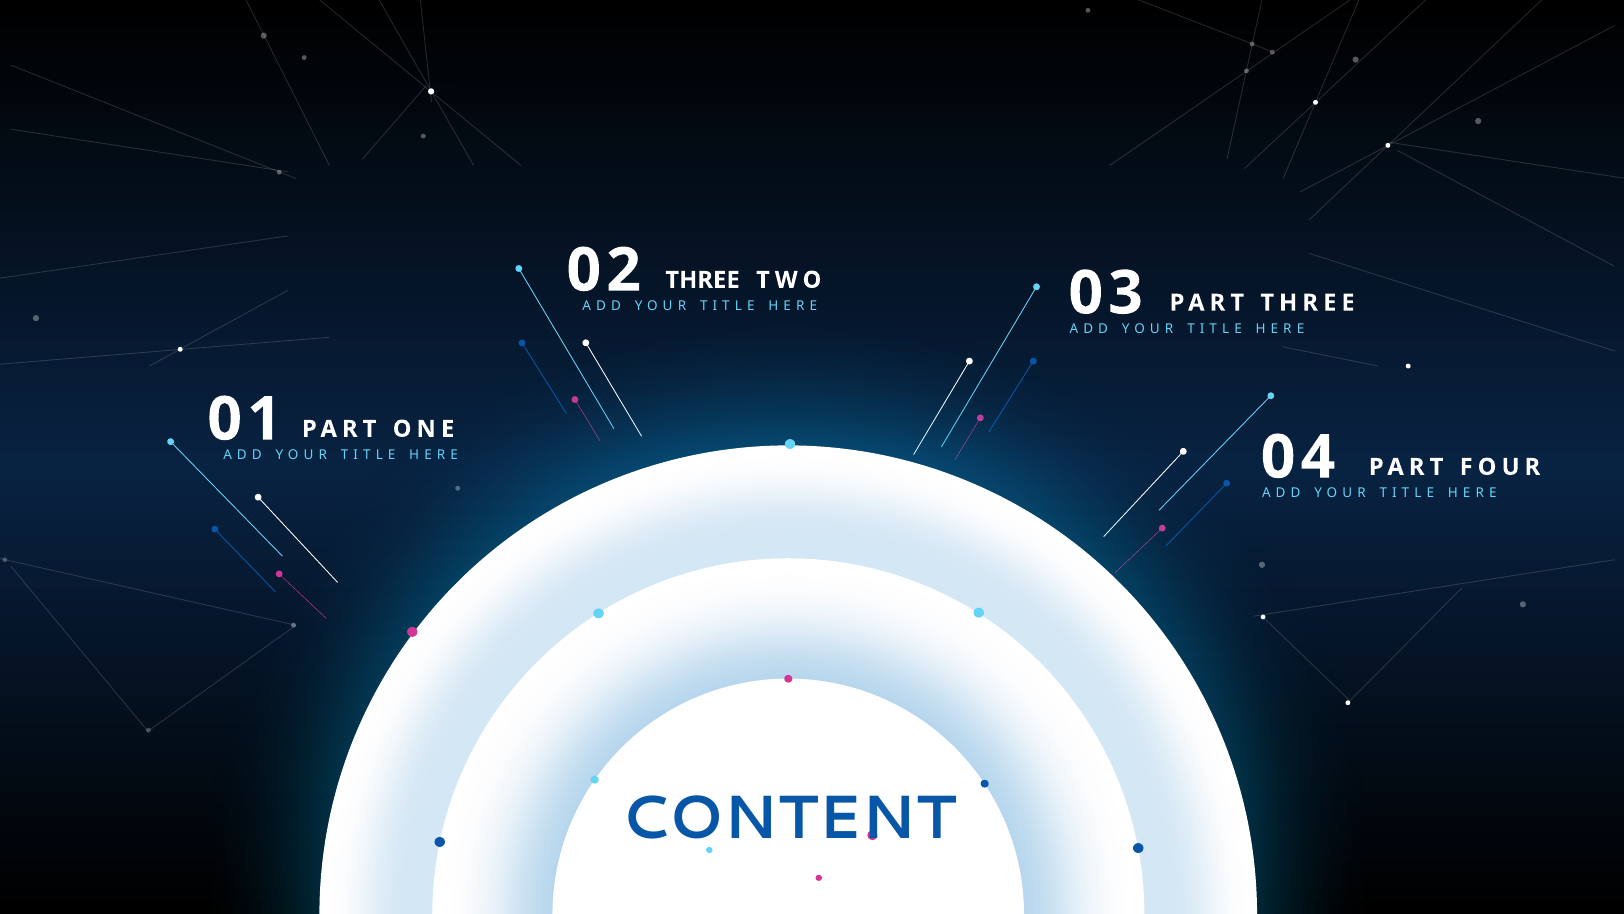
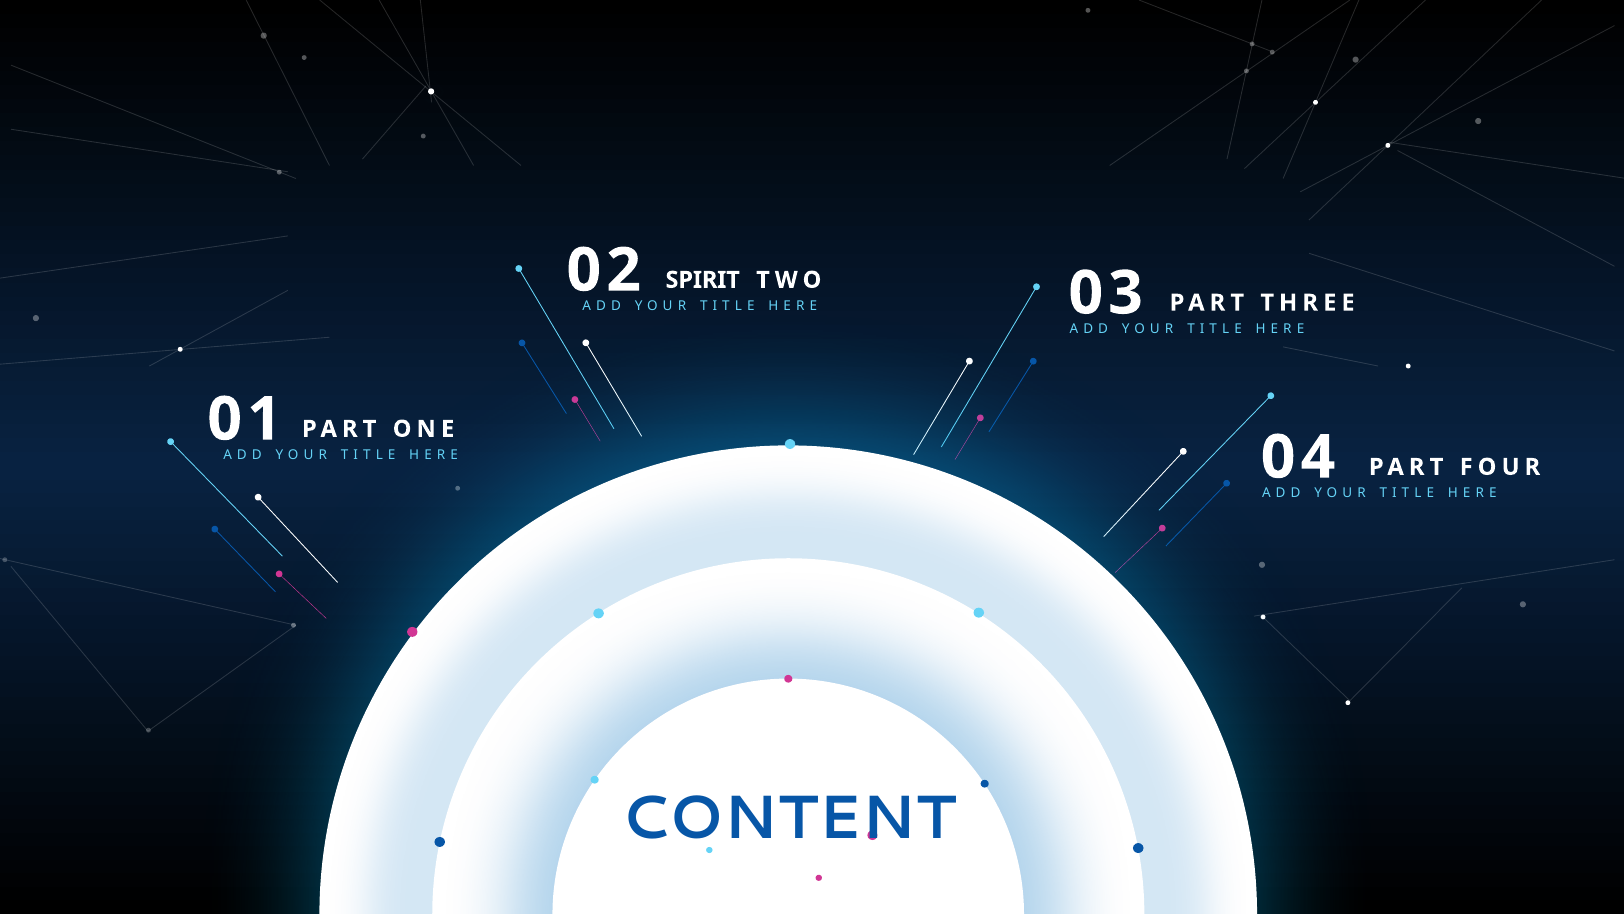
THREE: THREE -> SPIRIT (703, 280)
